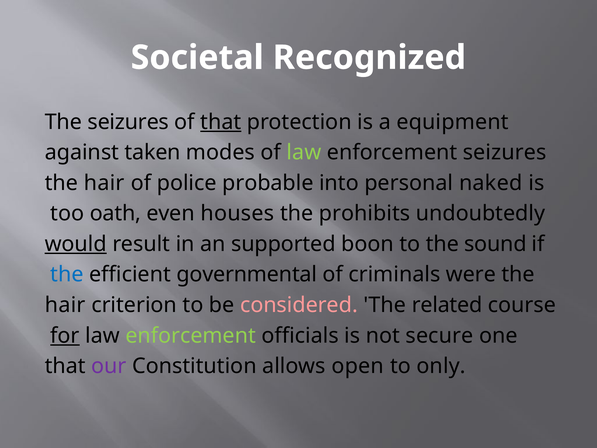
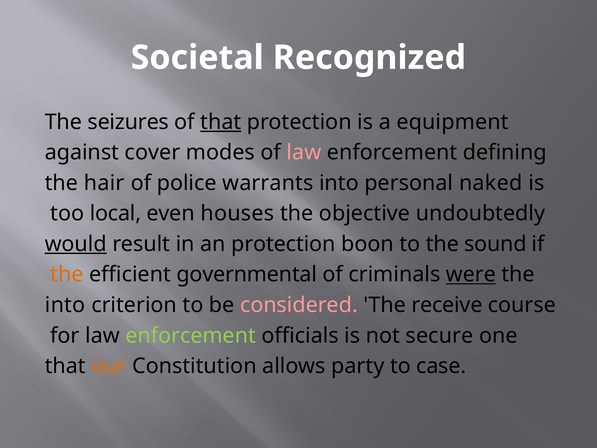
taken: taken -> cover (152, 152)
law colour: light green -> pink (304, 152)
enforcement seizures: seizures -> defining (505, 152)
probable: probable -> warrants (268, 183)
oath: oath -> local (115, 213)
prohibits: prohibits -> objective (365, 213)
an supported: supported -> protection (283, 244)
the colour: blue -> orange (67, 274)
were underline: none -> present (471, 274)
hair: hair -> into (65, 305)
related: related -> receive (447, 305)
for underline: present -> none (65, 335)
our colour: purple -> orange (109, 366)
open: open -> party (358, 366)
only: only -> case (441, 366)
